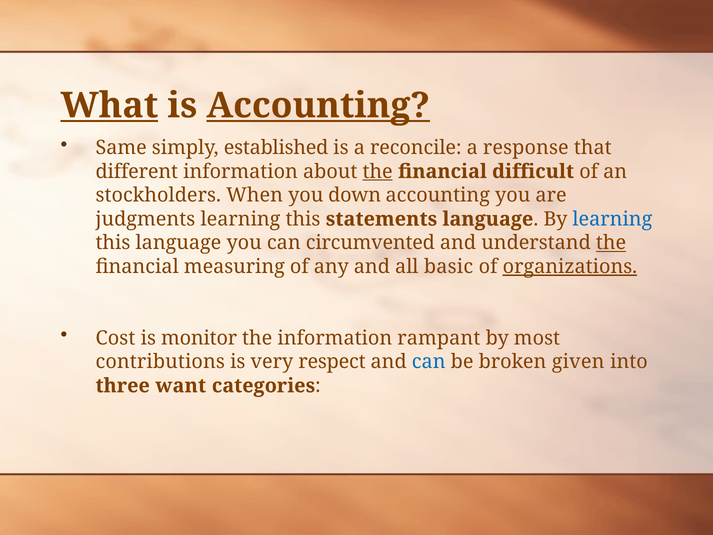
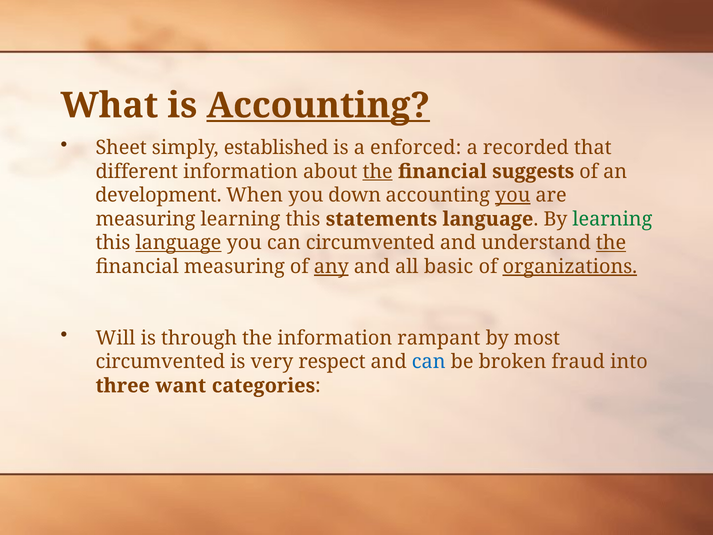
What underline: present -> none (109, 106)
Same: Same -> Sheet (121, 148)
reconcile: reconcile -> enforced (416, 148)
response: response -> recorded (526, 148)
difficult: difficult -> suggests (533, 171)
stockholders: stockholders -> development (158, 195)
you underline: none -> present (513, 195)
judgments: judgments -> measuring (146, 219)
learning colour: blue -> green (612, 219)
language underline: none -> present (178, 243)
any underline: none -> present (331, 267)
Cost: Cost -> Will (115, 338)
monitor: monitor -> through (199, 338)
contributions: contributions -> circumvented (160, 362)
given: given -> fraud (578, 362)
